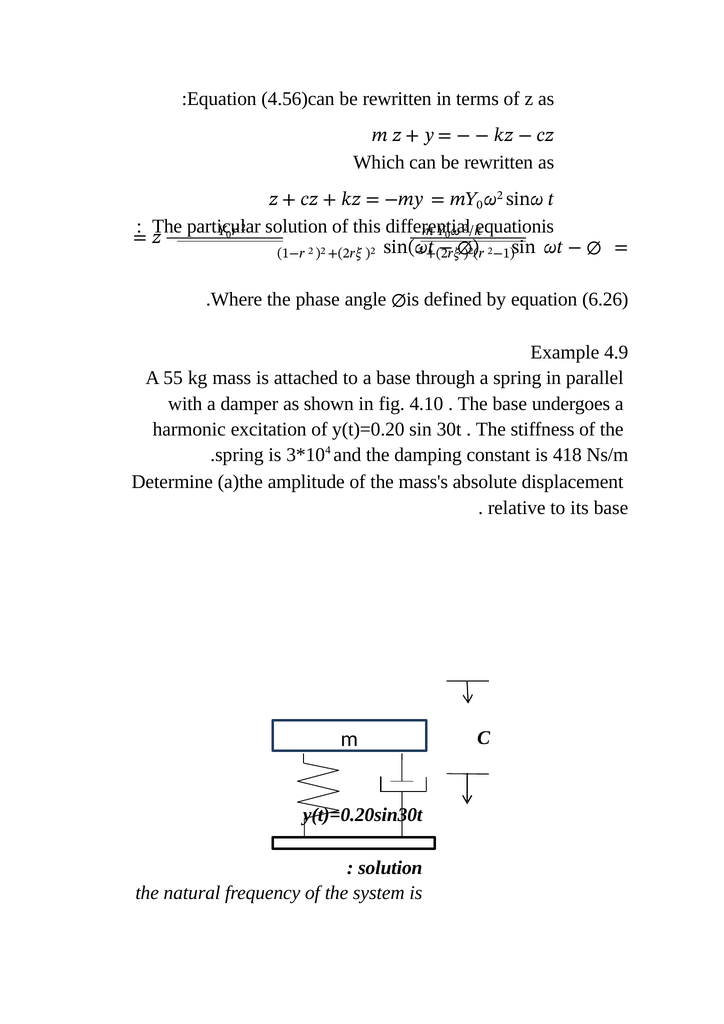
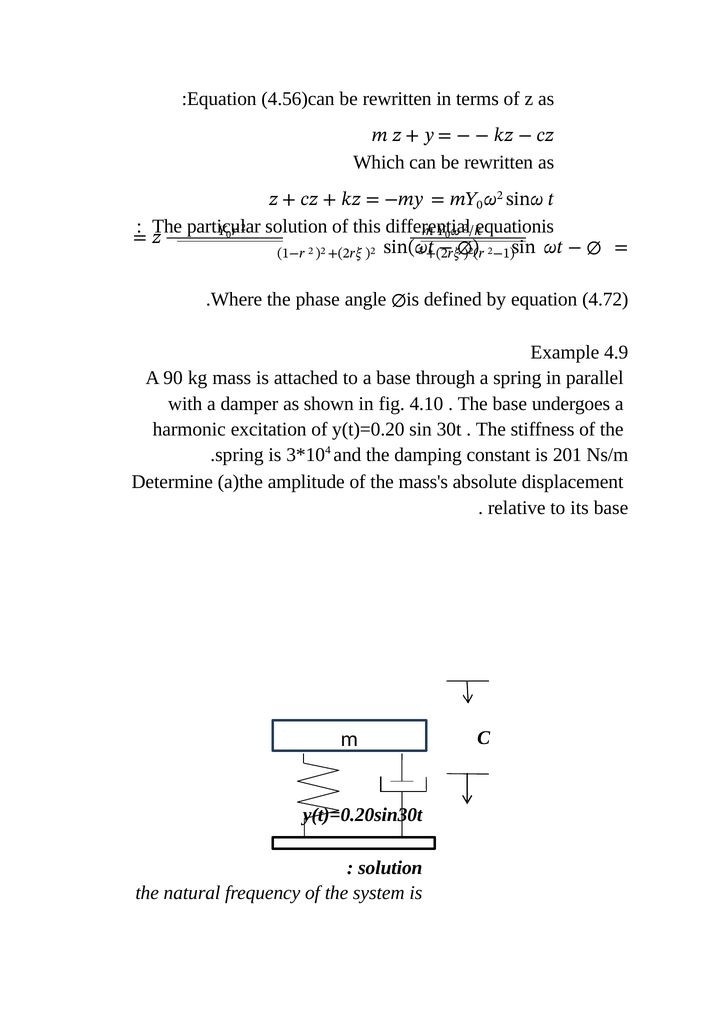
6.26: 6.26 -> 4.72 (605, 299)
55: 55 -> 90 (173, 378)
418: 418 -> 201 (567, 455)
